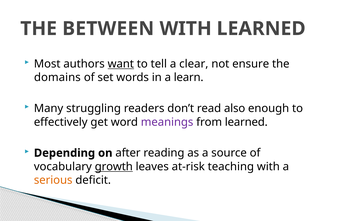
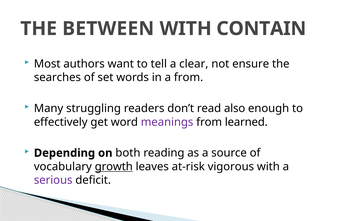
WITH LEARNED: LEARNED -> CONTAIN (261, 29)
want underline: present -> none (121, 64)
domains: domains -> searches (57, 77)
a learn: learn -> from (189, 77)
after: after -> both (128, 153)
teaching: teaching -> vigorous (231, 166)
serious colour: orange -> purple (53, 180)
